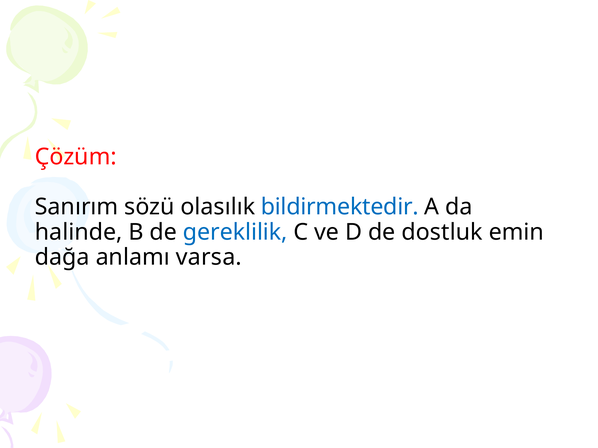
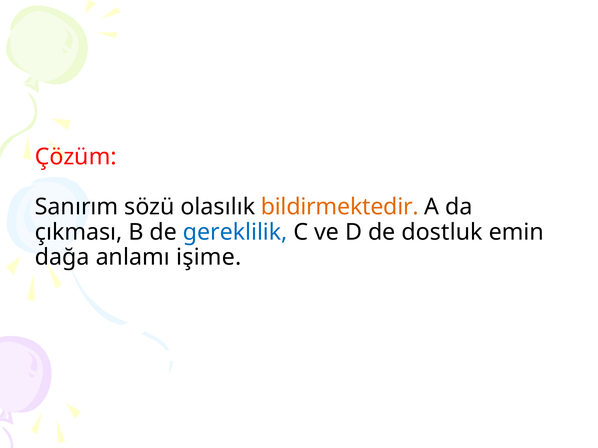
bildirmektedir colour: blue -> orange (340, 207)
halinde: halinde -> çıkması (79, 232)
varsa: varsa -> işime (209, 257)
